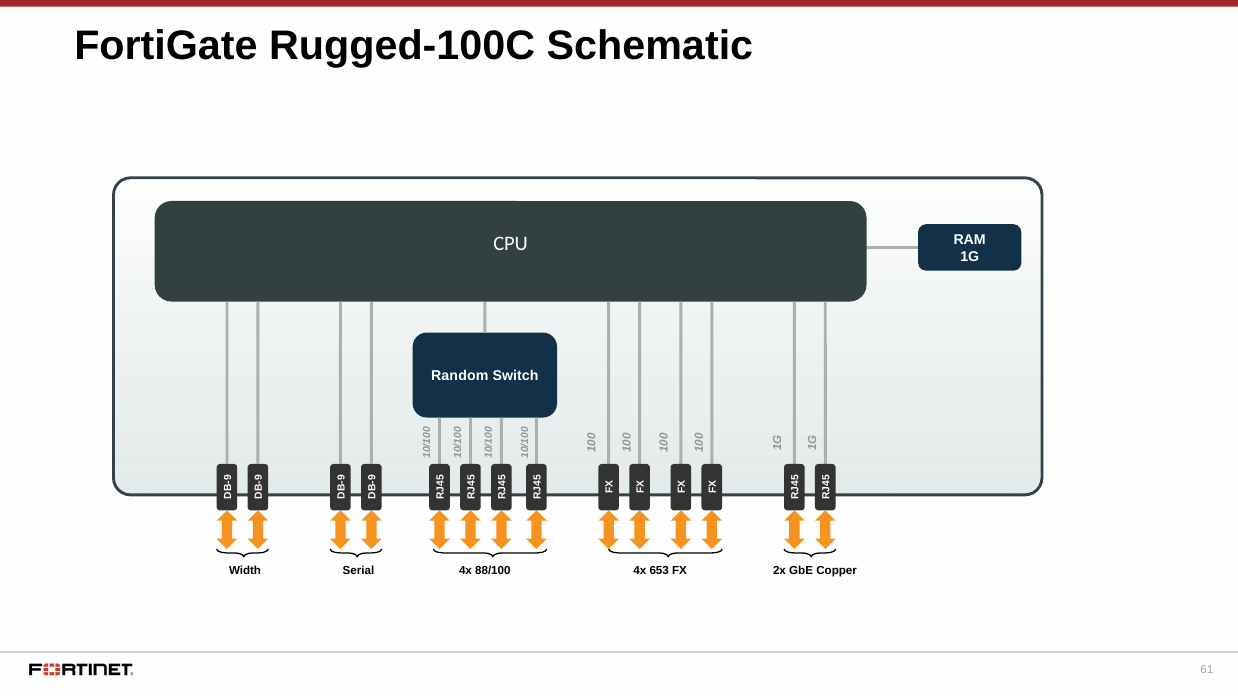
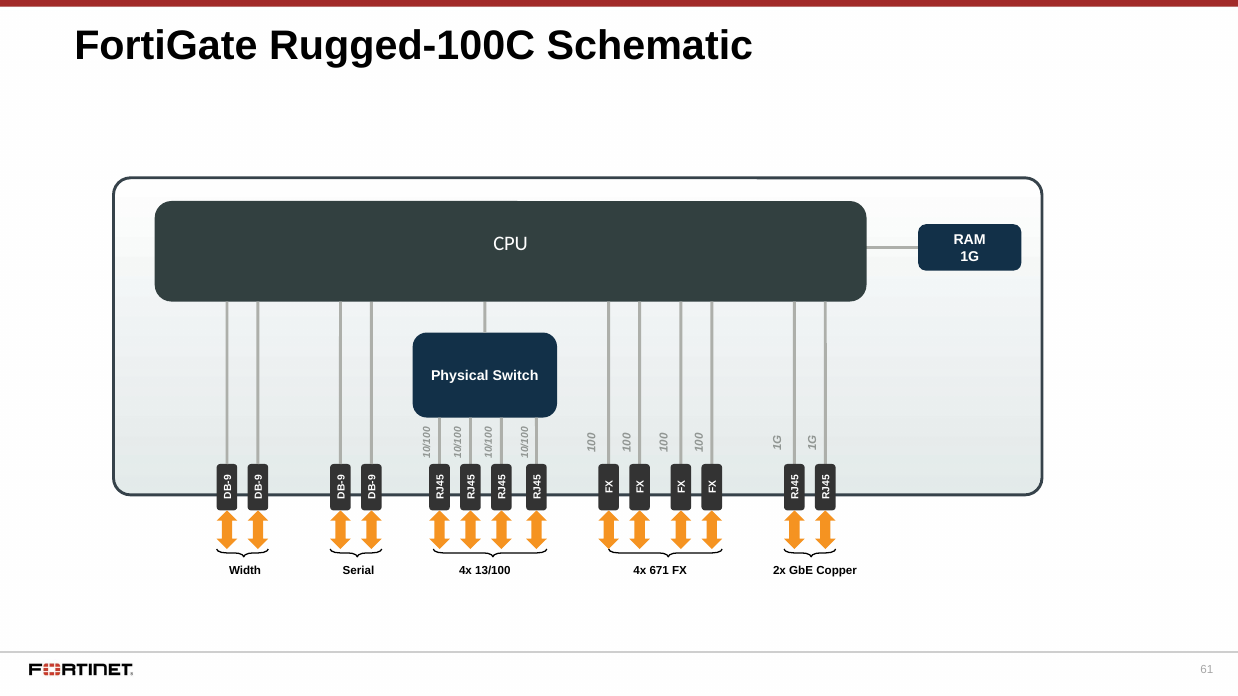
Random: Random -> Physical (460, 376)
88/100: 88/100 -> 13/100 (493, 571)
653: 653 -> 671 (659, 571)
